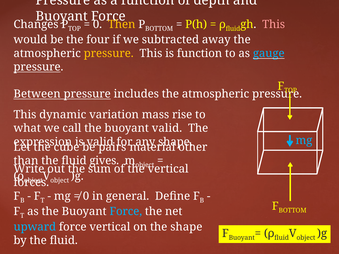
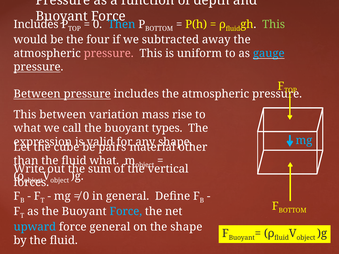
Changes: Changes -> Includes (36, 24)
Then colour: yellow -> light blue (122, 24)
This colour: pink -> light green (274, 24)
pressure colour: yellow -> pink (109, 53)
is function: function -> uniform (199, 53)
This dynamic: dynamic -> between (63, 115)
buoyant valid: valid -> types (167, 128)
fluid gives: gives -> what (104, 161)
force vertical: vertical -> general (110, 227)
